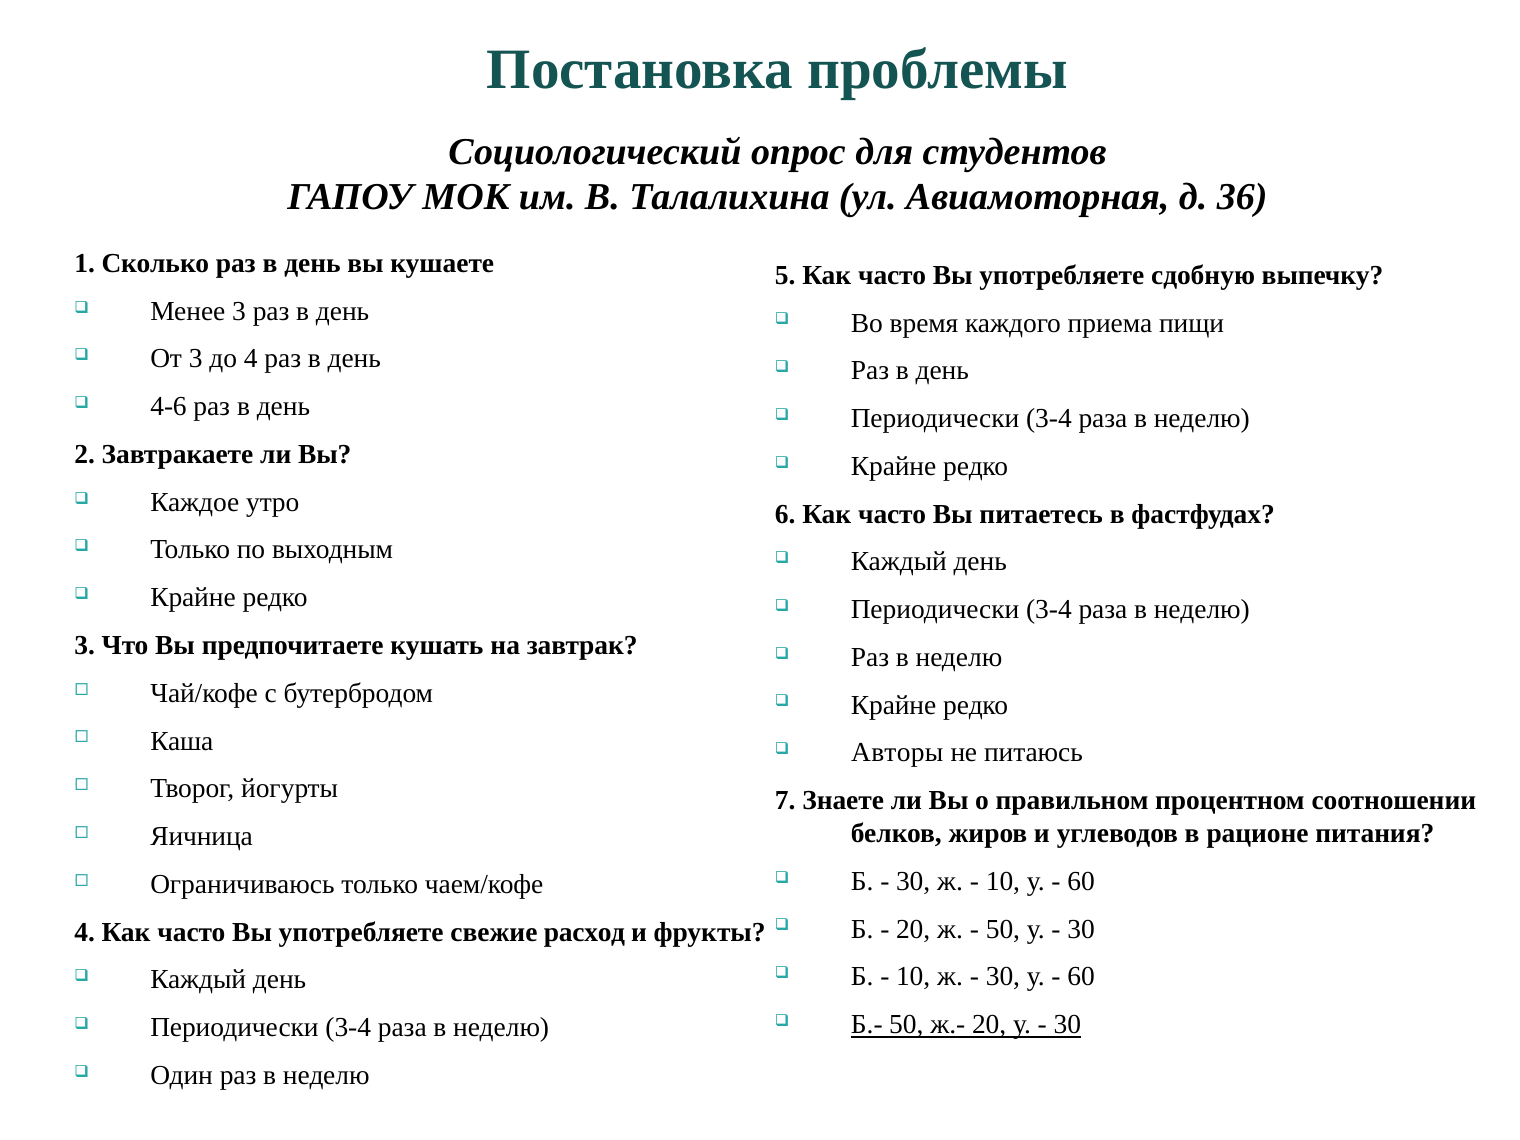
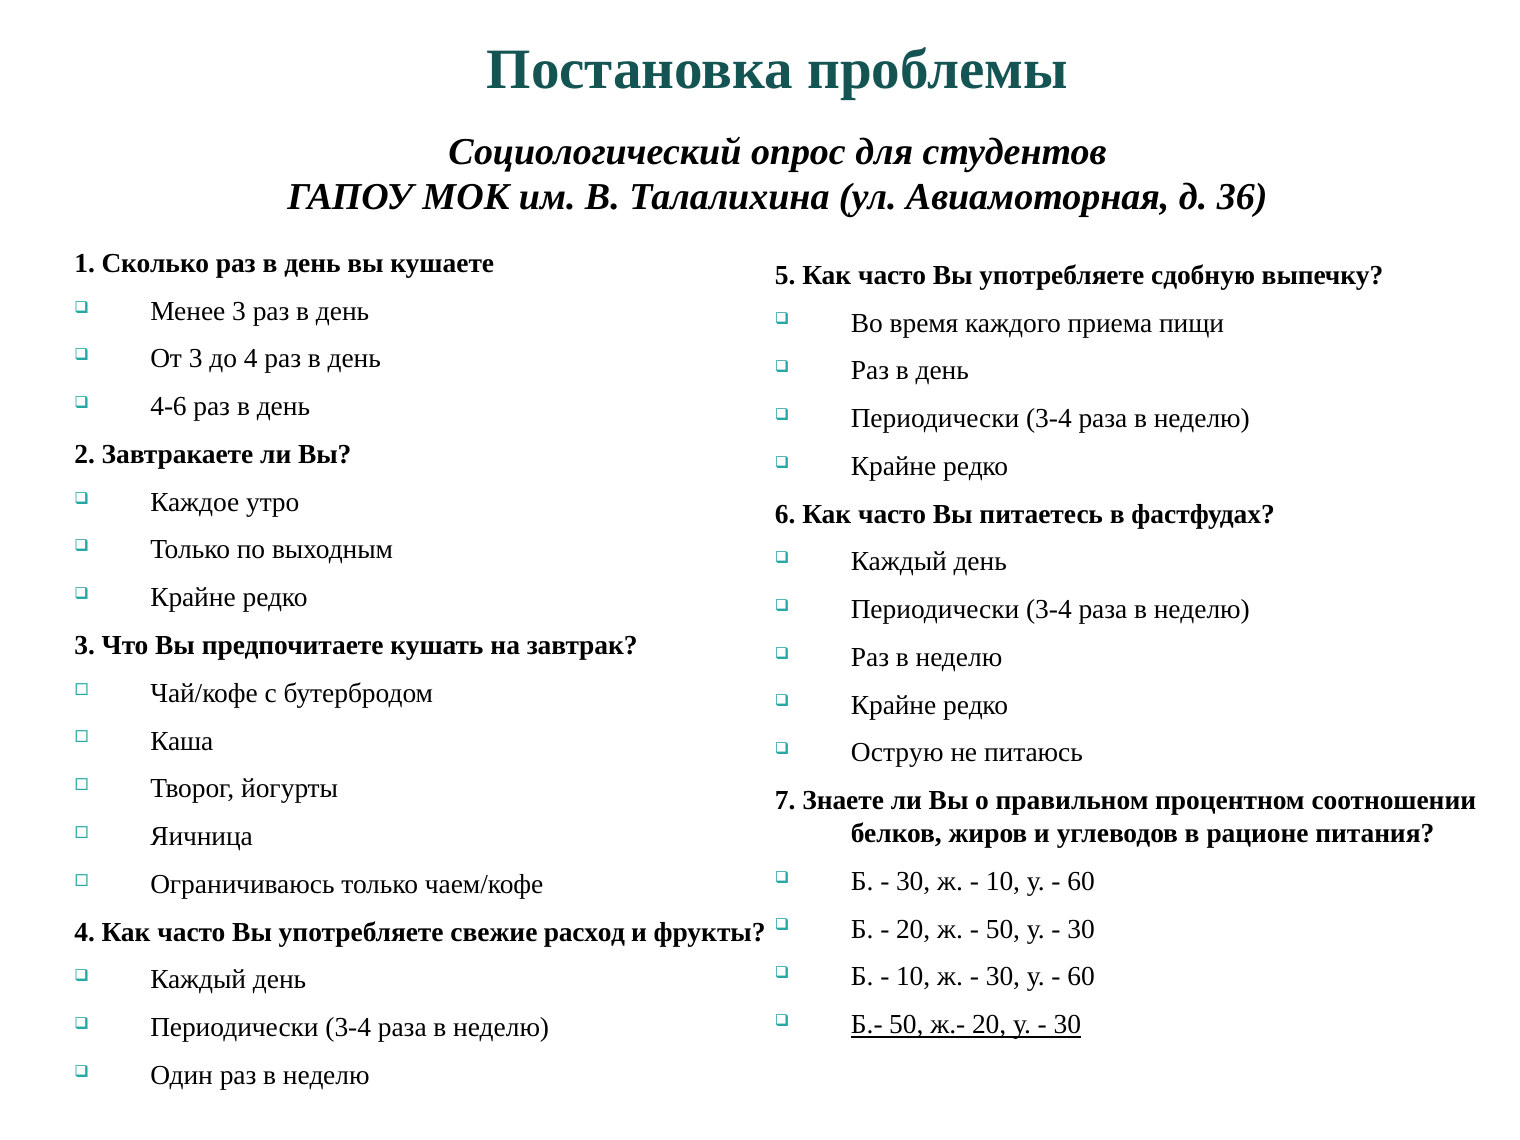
Авторы: Авторы -> Острую (897, 753)
